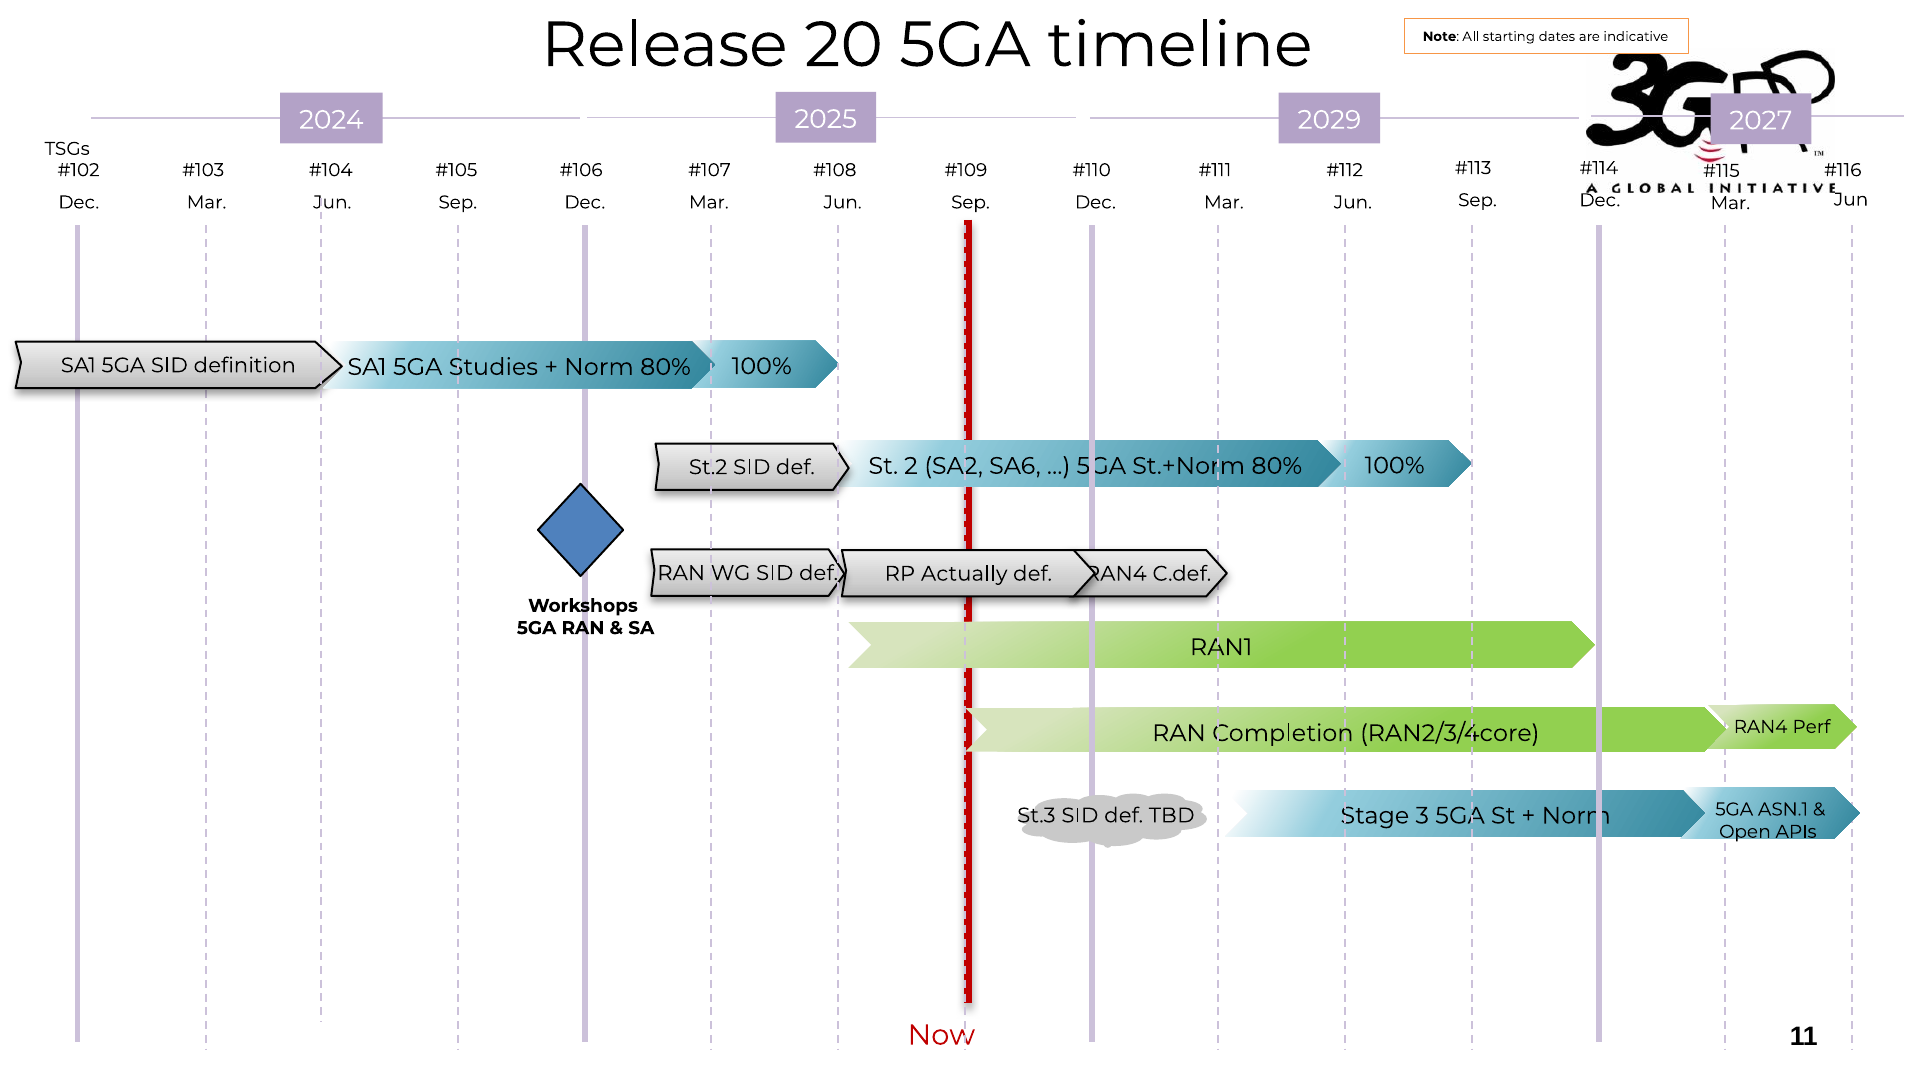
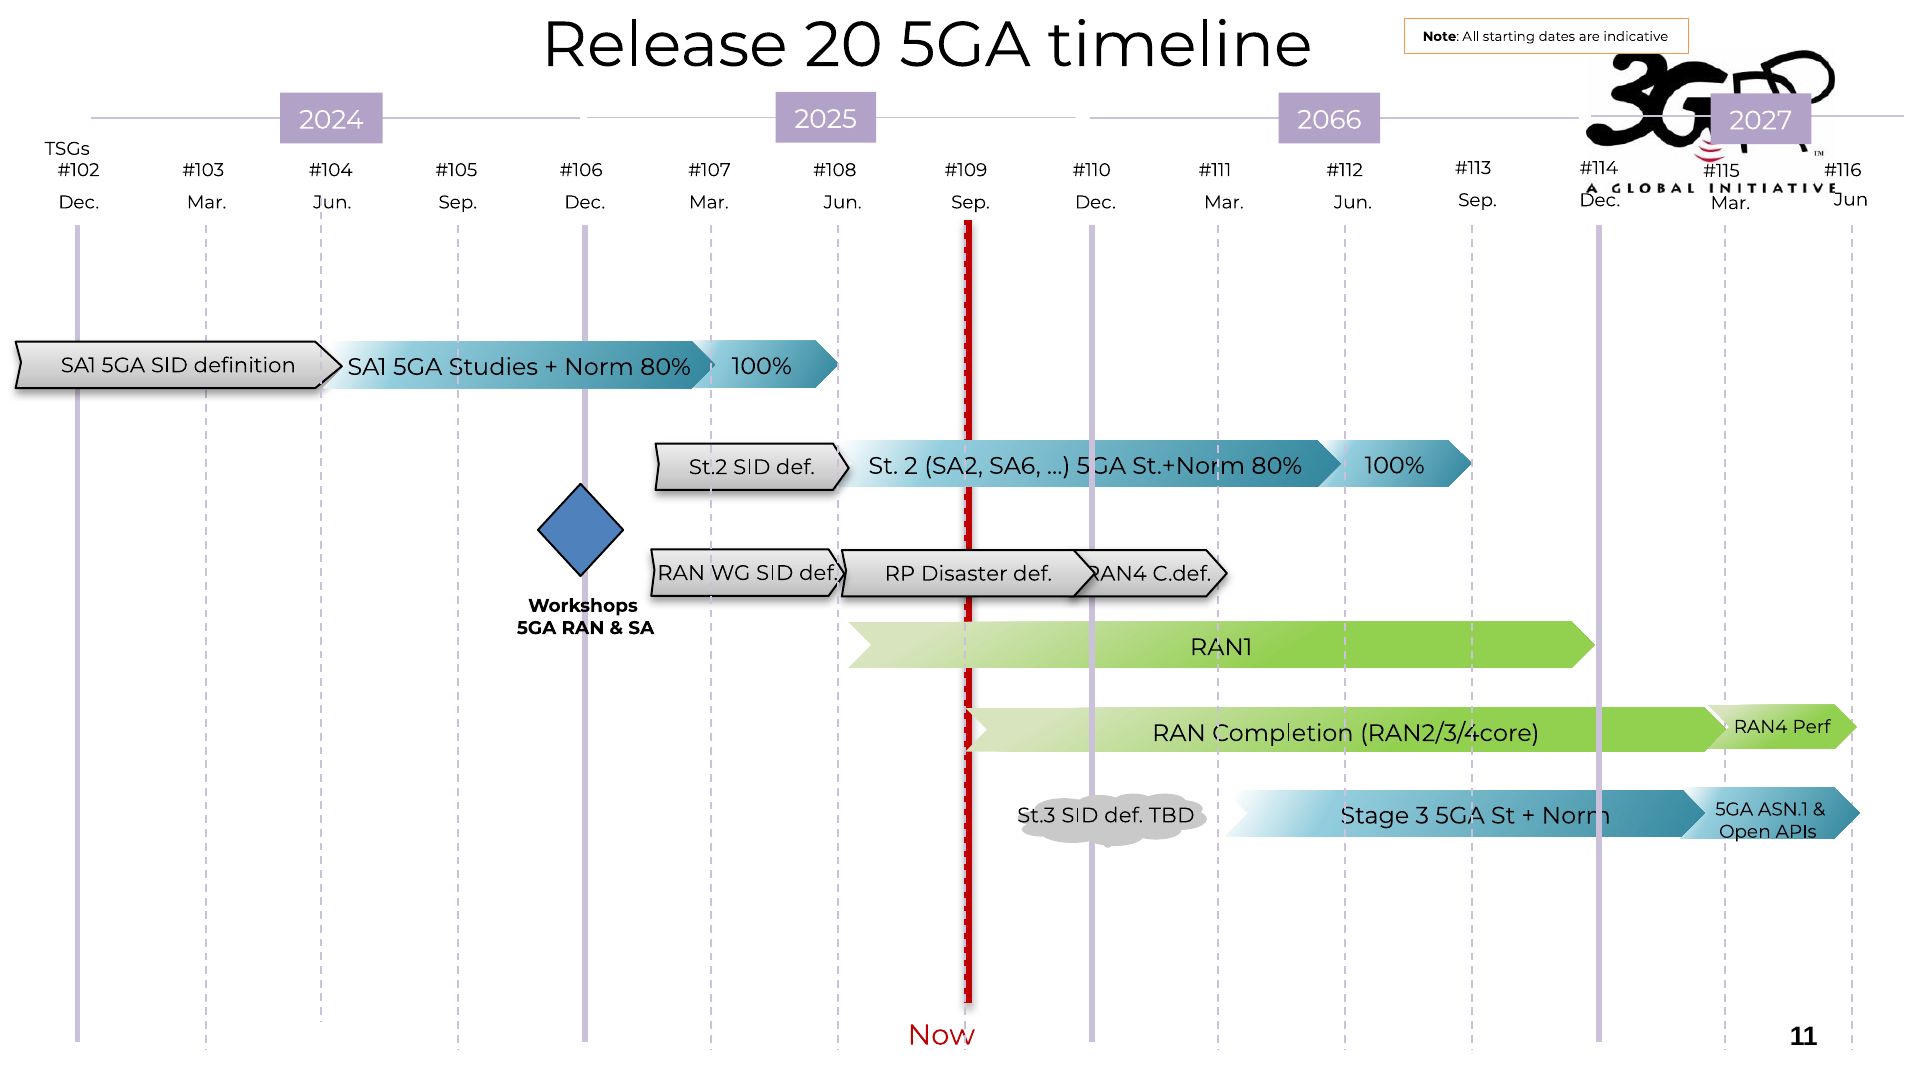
2029: 2029 -> 2066 (1329, 120)
Actually: Actually -> Disaster (964, 574)
